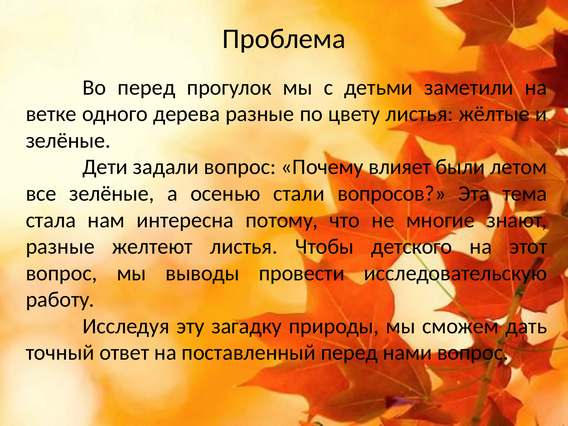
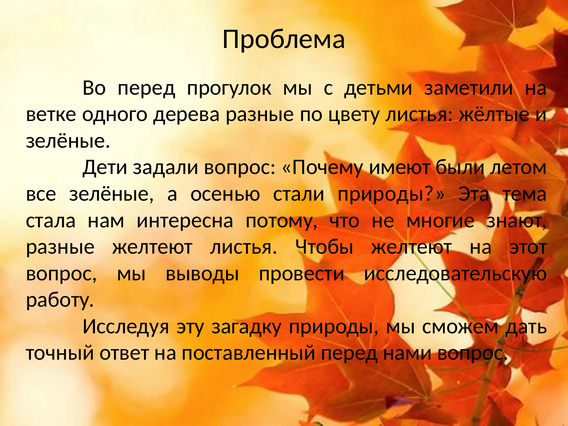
влияет: влияет -> имеют (400, 167)
стали вопросов: вопросов -> природы (392, 194)
Чтобы детского: детского -> желтеют (412, 247)
